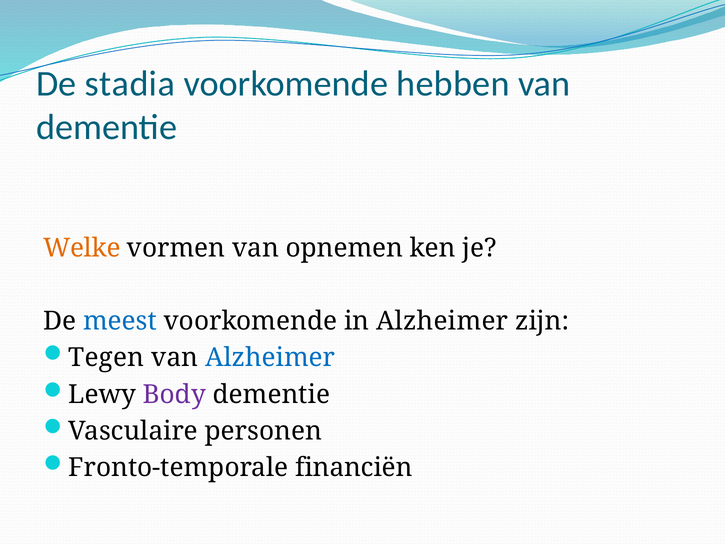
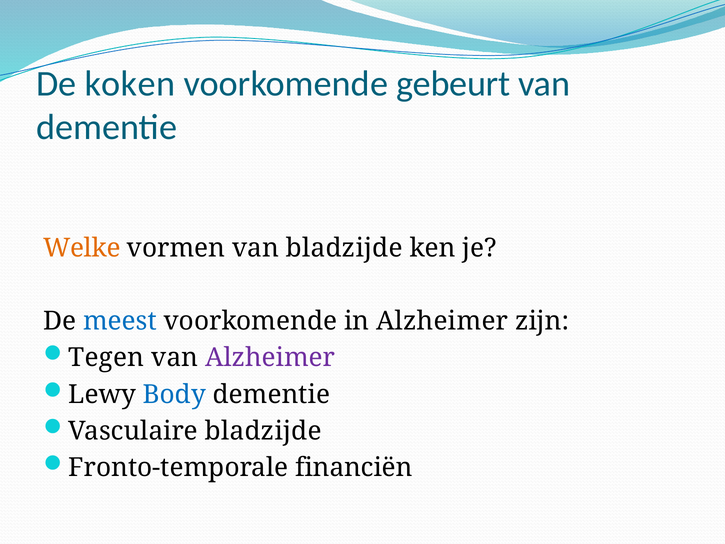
stadia: stadia -> koken (130, 84)
hebben: hebben -> gebeurt (453, 84)
van opnemen: opnemen -> bladzijde (344, 248)
Alzheimer colour: blue -> purple (270, 358)
Body colour: purple -> blue (174, 394)
Vasculaire personen: personen -> bladzijde (263, 431)
